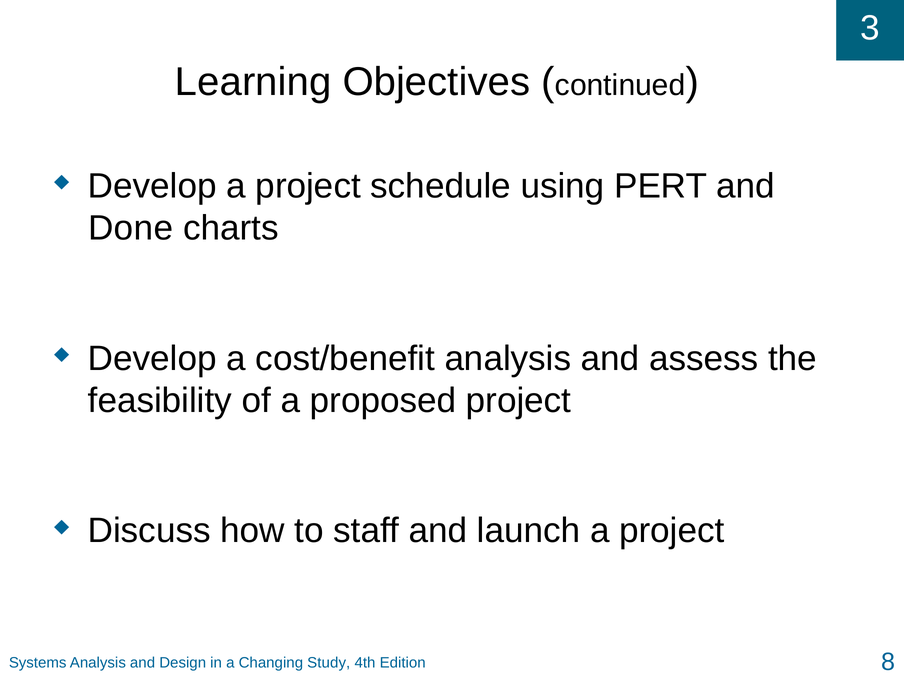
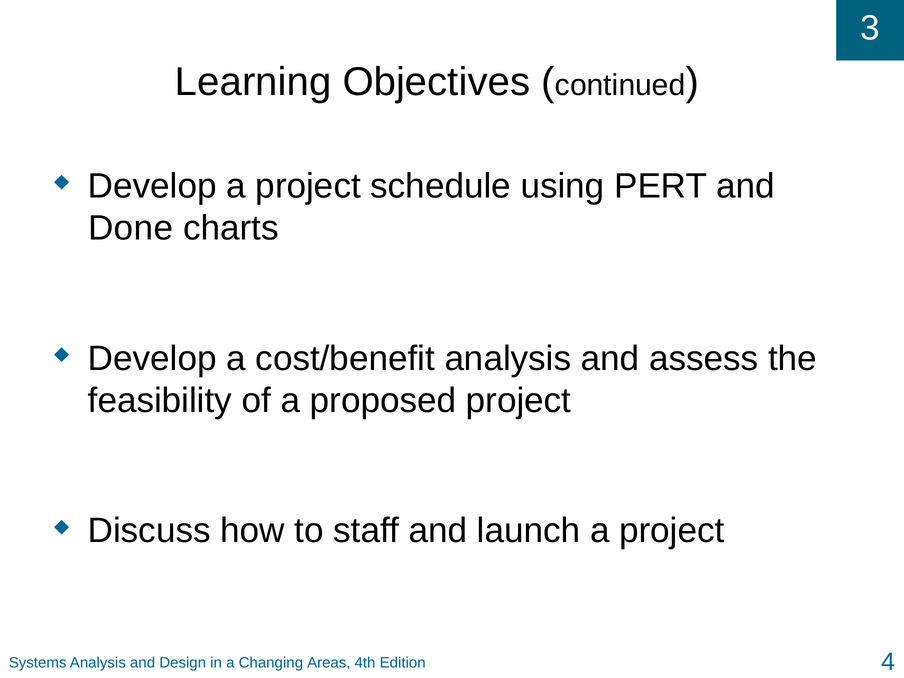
Study: Study -> Areas (329, 663)
8: 8 -> 4 (888, 662)
